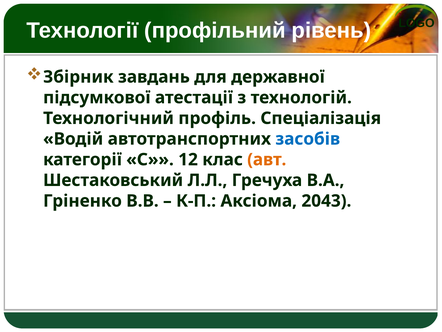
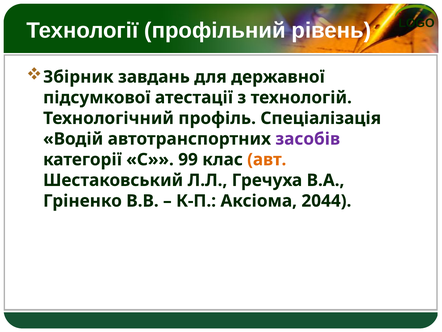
засобів colour: blue -> purple (308, 139)
12: 12 -> 99 (188, 159)
2043: 2043 -> 2044 (326, 201)
